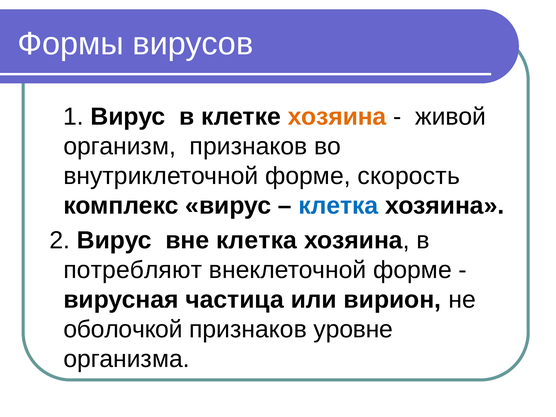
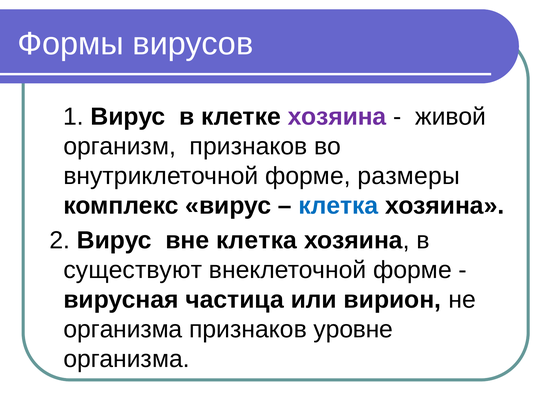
хозяина colour: orange -> purple (337, 117)
скорость: скорость -> размеры (409, 176)
потребляют: потребляют -> существуют (133, 270)
оболочкой: оболочкой -> организма (123, 329)
